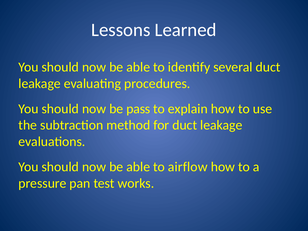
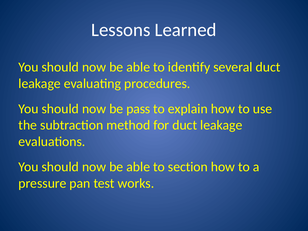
airflow: airflow -> section (188, 167)
